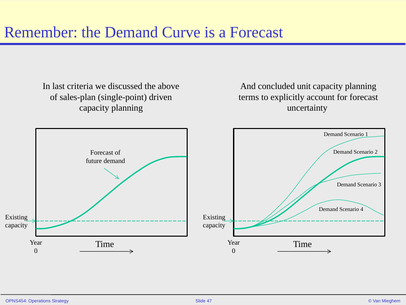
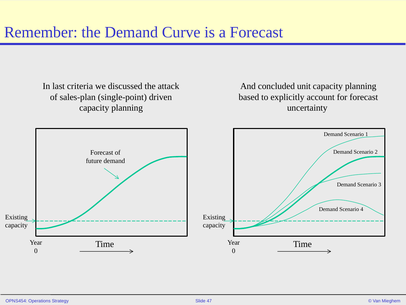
above: above -> attack (169, 86)
terms: terms -> based (249, 97)
